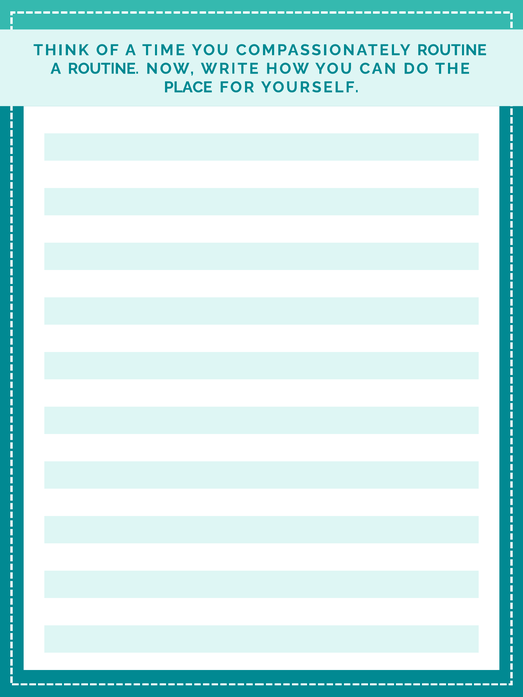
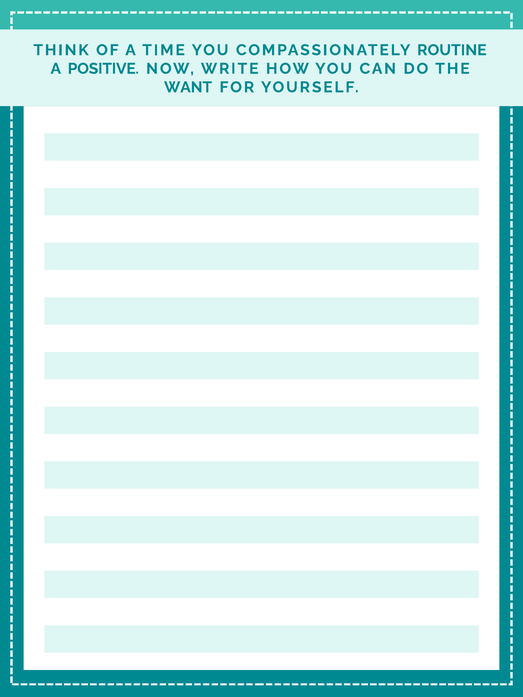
A ROUTINE: ROUTINE -> POSITIVE (103, 69)
PLACE: PLACE -> WANT (188, 87)
